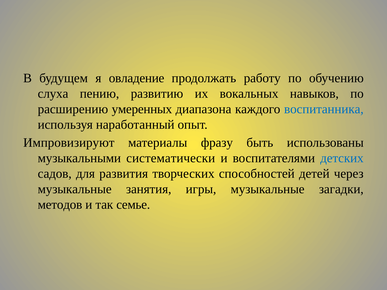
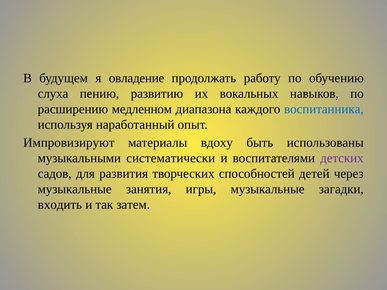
умеренных: умеренных -> медленном (142, 109)
фразу: фразу -> вдоху (217, 143)
детских colour: blue -> purple (342, 158)
методов: методов -> входить (60, 205)
семье: семье -> затем (133, 205)
